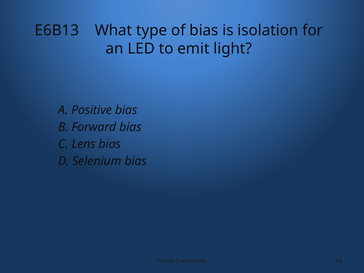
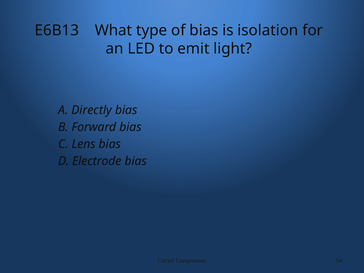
Positive: Positive -> Directly (92, 110)
Selenium: Selenium -> Electrode (97, 161)
